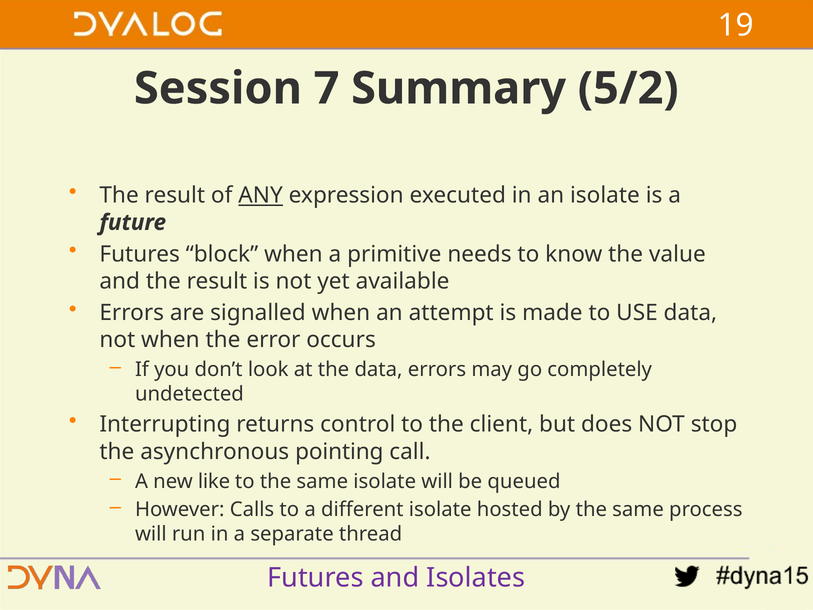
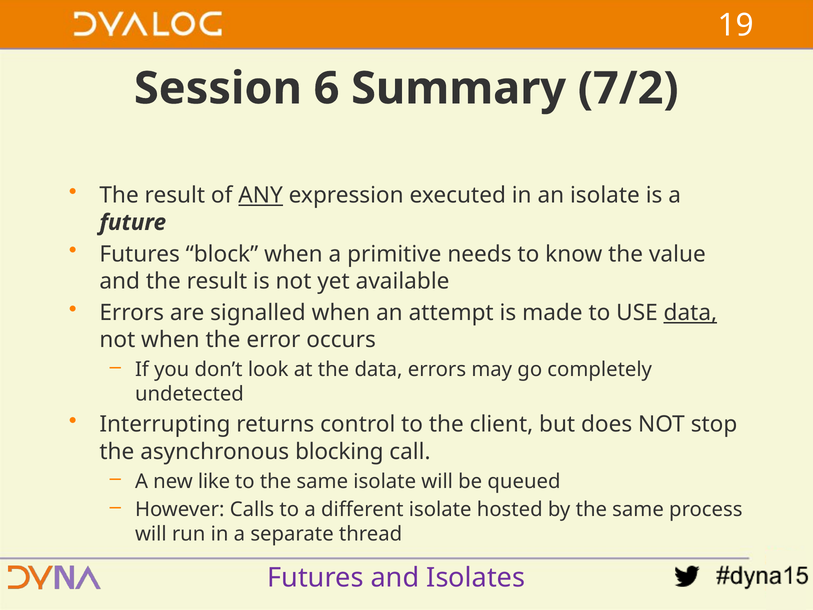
7: 7 -> 6 (327, 88)
5/2: 5/2 -> 7/2 (628, 88)
data underline: none -> present (690, 313)
pointing: pointing -> blocking (339, 451)
